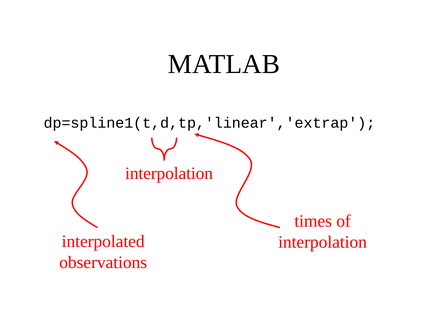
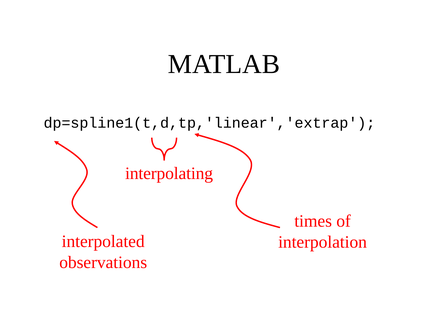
interpolation: interpolation -> interpolating (169, 173)
